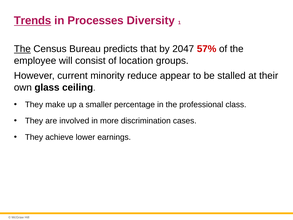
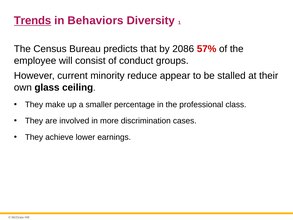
Processes: Processes -> Behaviors (96, 21)
The underline: present -> none (22, 49)
2047: 2047 -> 2086 (183, 49)
location: location -> conduct (136, 61)
